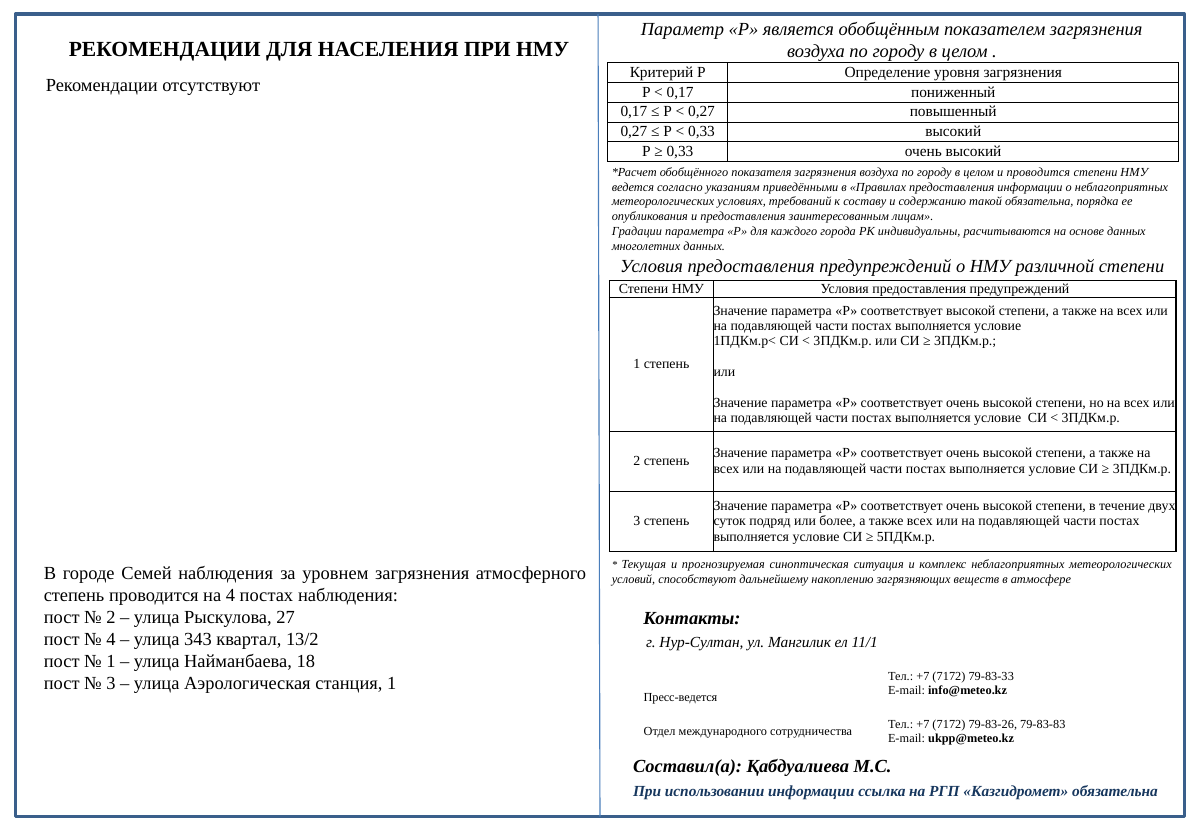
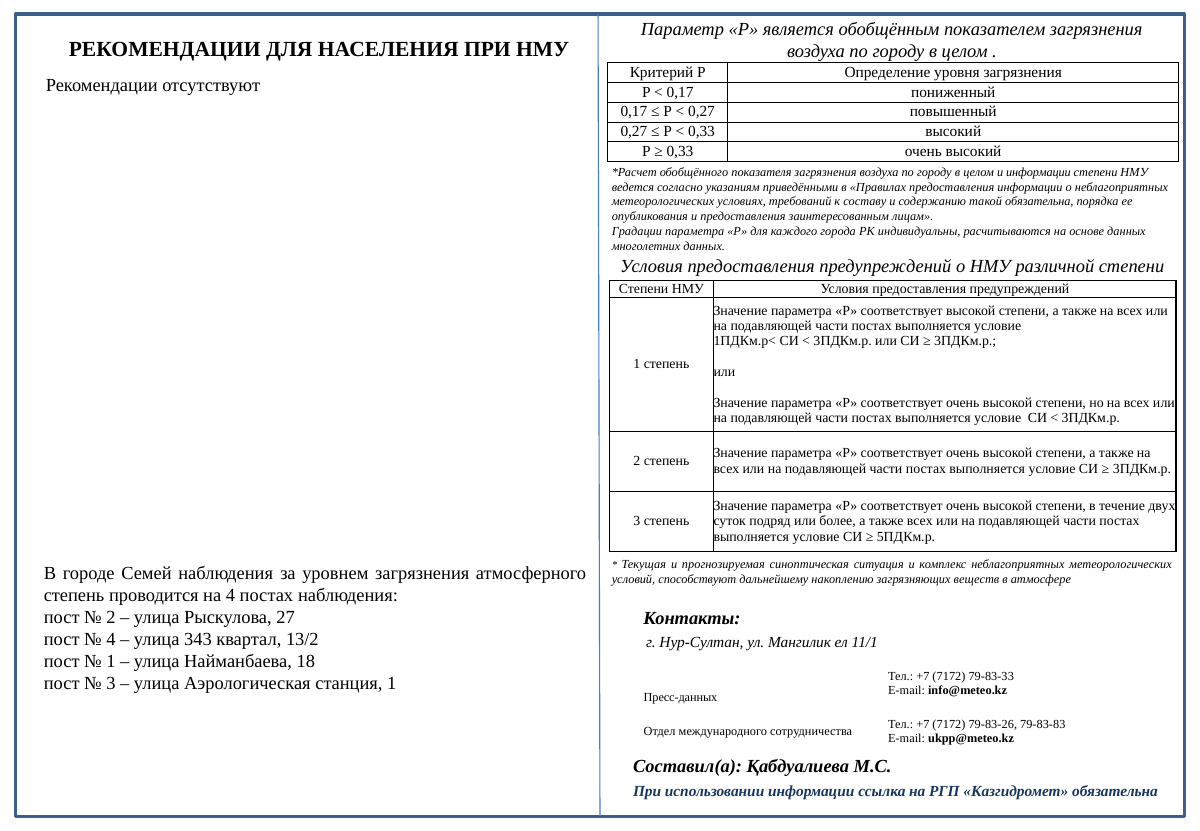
и проводится: проводится -> информации (1039, 172)
Пресс-ведется: Пресс-ведется -> Пресс-данных (681, 697)
